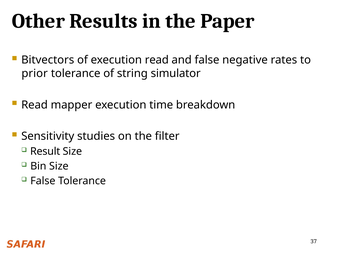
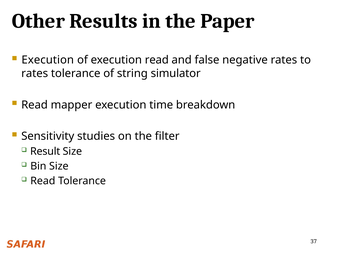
Bitvectors: Bitvectors -> Execution (48, 60)
prior: prior -> rates (35, 73)
False: False -> Read (43, 181)
